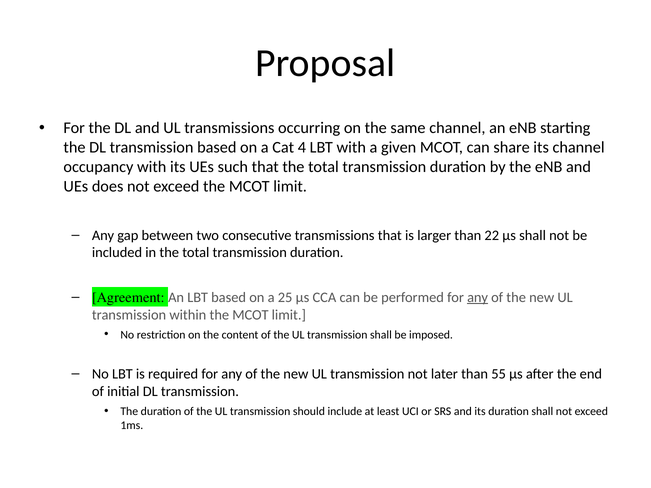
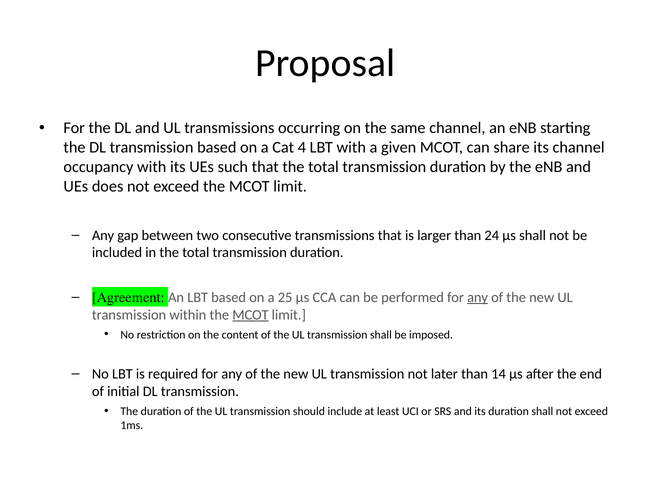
22: 22 -> 24 (492, 235)
MCOT underline: none -> present (250, 315)
55: 55 -> 14 (499, 374)
